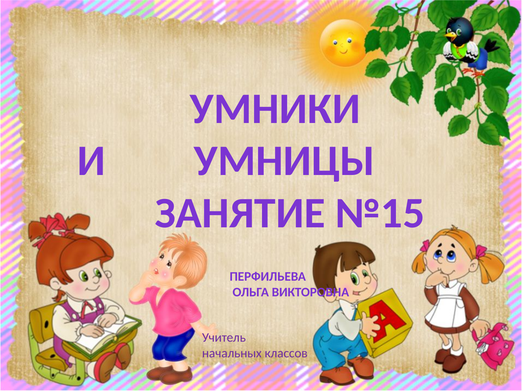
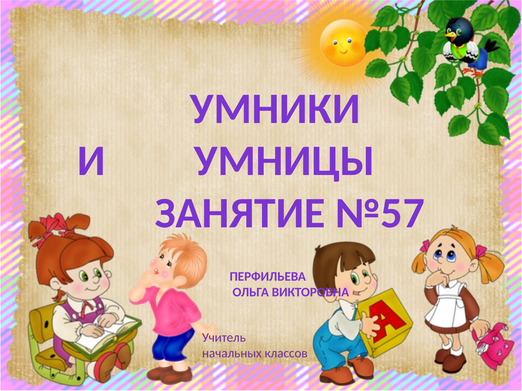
№15: №15 -> №57 (380, 213)
